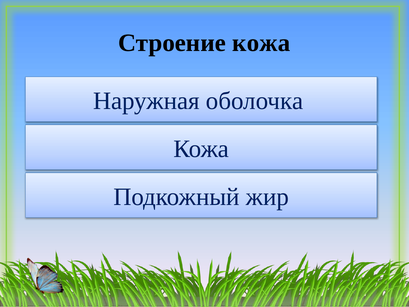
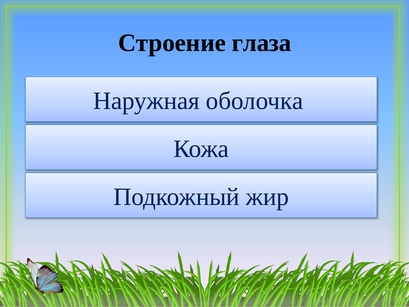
Строение кожа: кожа -> глаза (261, 43)
